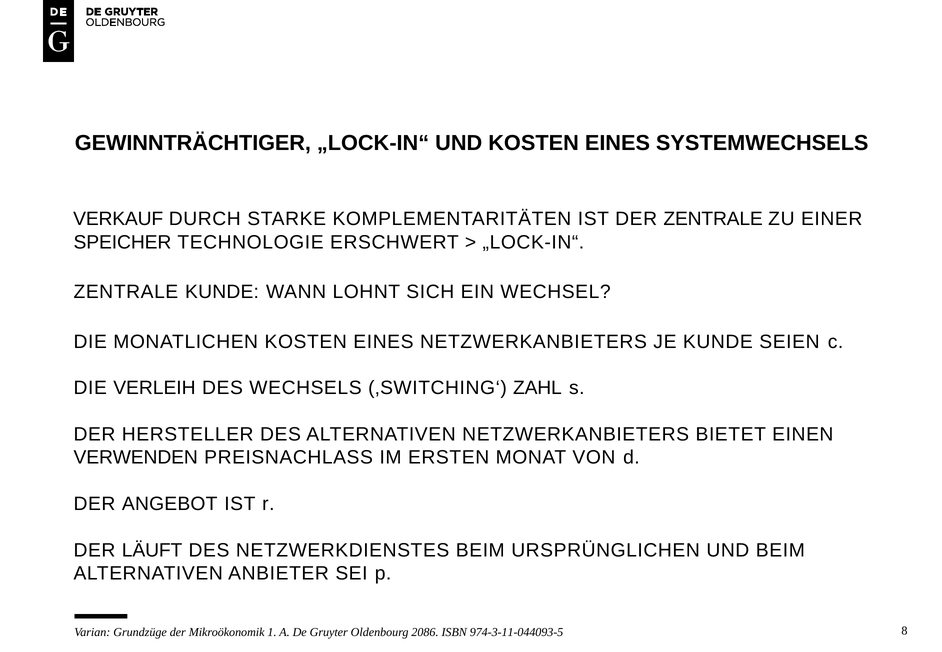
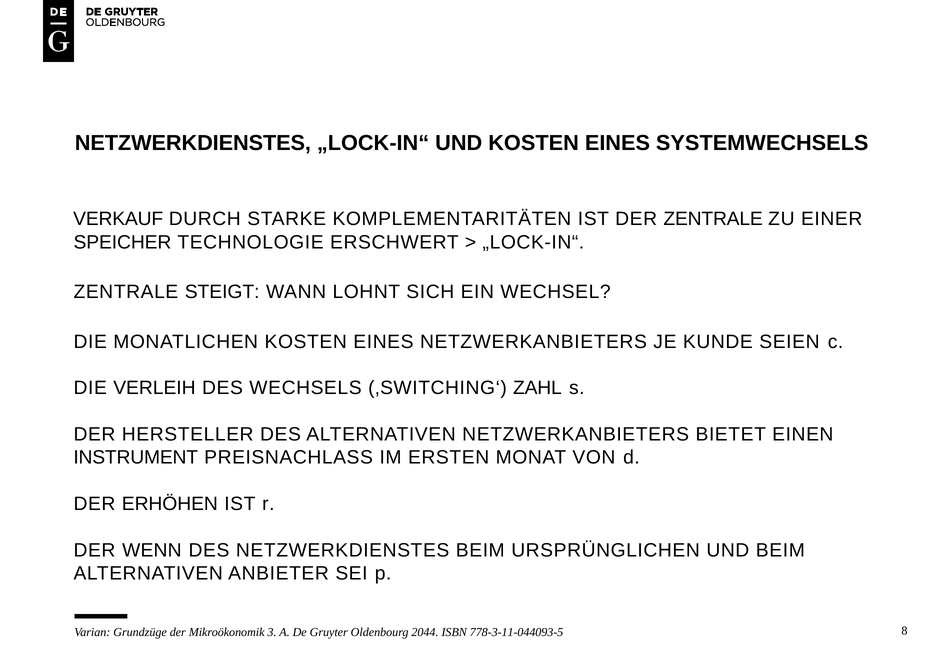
GEWINNTRÄCHTIGER: GEWINNTRÄCHTIGER -> NETZWERKDIENSTES (193, 143)
ZENTRALE KUNDE: KUNDE -> STEIGT (222, 292)
VERWENDEN: VERWENDEN -> INSTRUMENT (136, 458)
ANGEBOT: ANGEBOT -> ERHÖHEN (170, 504)
LÄUFT: LÄUFT -> WENN (152, 550)
1: 1 -> 3 (272, 633)
2086: 2086 -> 2044 (425, 633)
974-3-11-044093-5: 974-3-11-044093-5 -> 778-3-11-044093-5 (517, 633)
